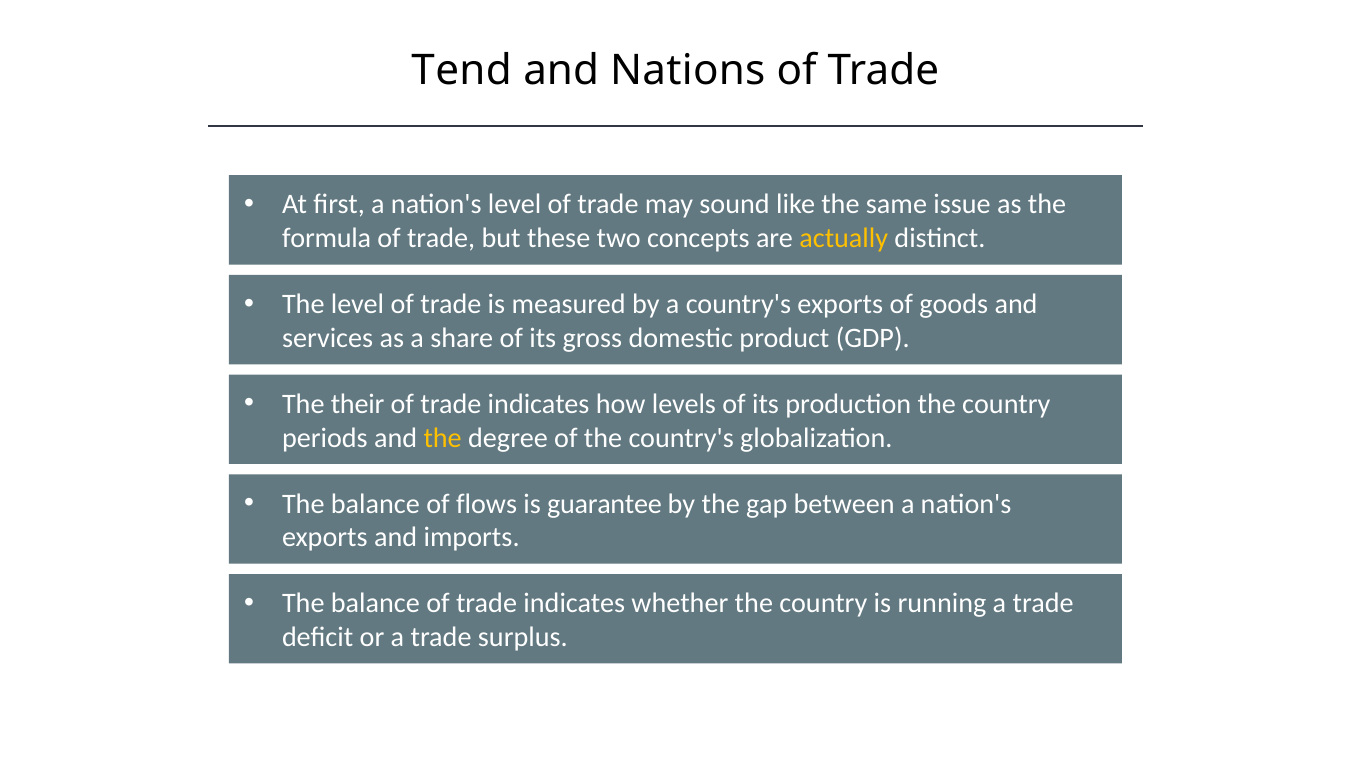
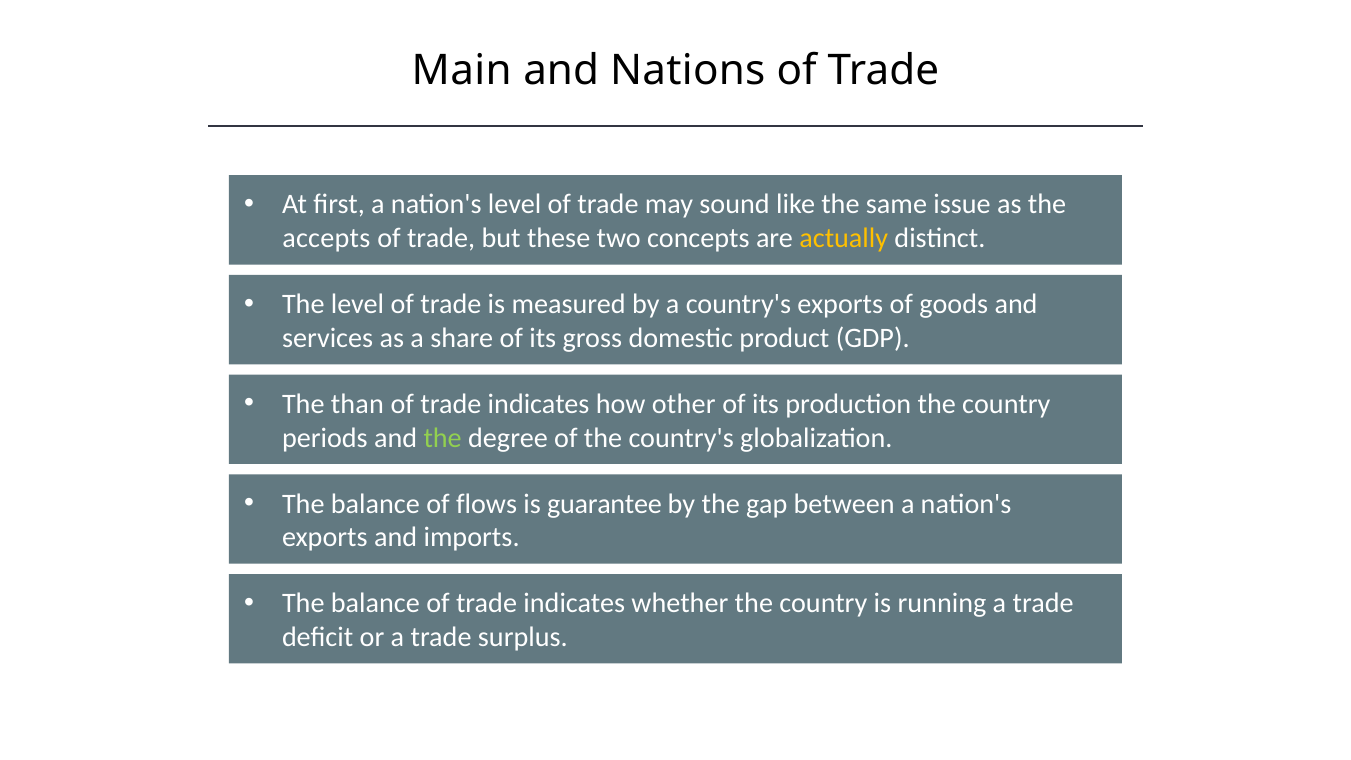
Tend: Tend -> Main (462, 71)
formula: formula -> accepts (326, 238)
their: their -> than (357, 404)
levels: levels -> other (684, 404)
the colour: yellow -> light green (443, 438)
